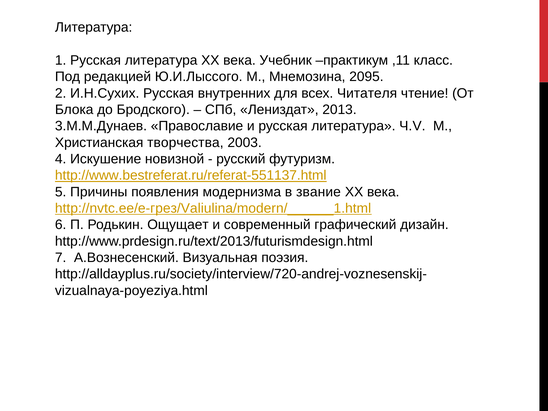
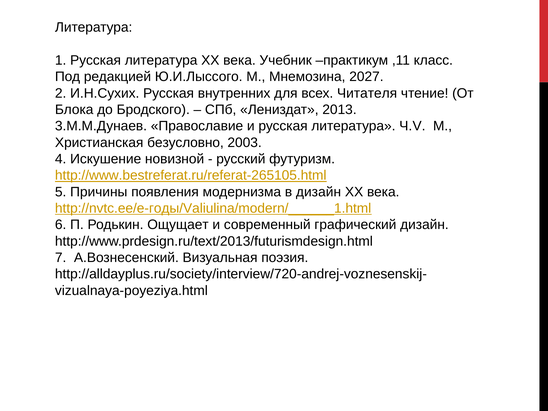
2095: 2095 -> 2027 (366, 77)
творчества: творчества -> безусловно (185, 143)
http://www.bestreferat.ru/referat-551137.html: http://www.bestreferat.ru/referat-551137.html -> http://www.bestreferat.ru/referat-265105.html (191, 175)
в звание: звание -> дизайн (319, 192)
http://nvtc.ee/e-грез/Valiulina/modern/______1.html: http://nvtc.ee/e-грез/Valiulina/modern/______1.html -> http://nvtc.ee/e-годы/Valiulina/modern/______1.html (213, 208)
